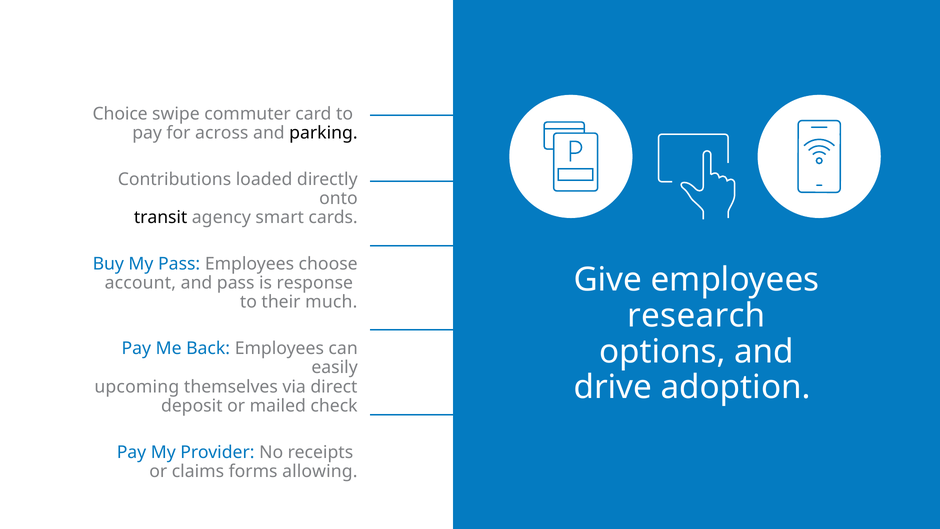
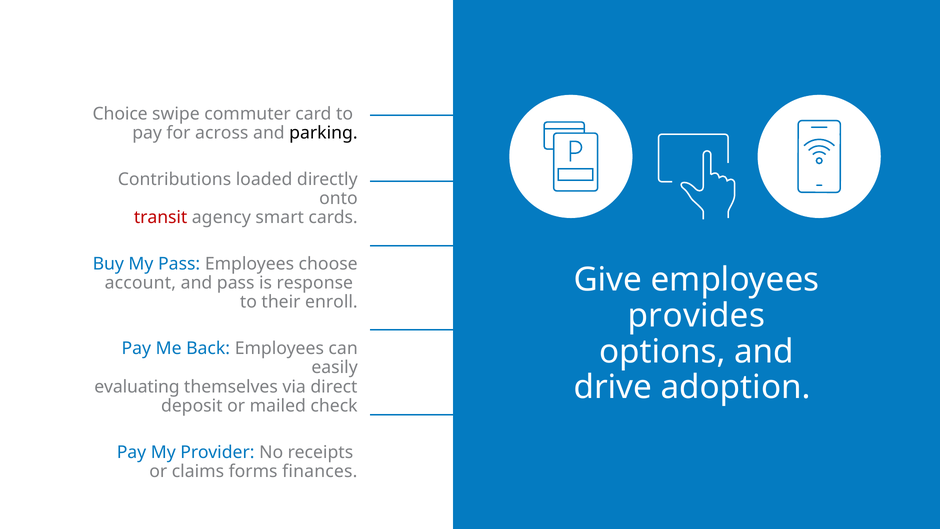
transit colour: black -> red (161, 217)
much: much -> enroll (331, 302)
research: research -> provides (696, 315)
upcoming: upcoming -> evaluating (137, 387)
allowing: allowing -> finances (320, 471)
